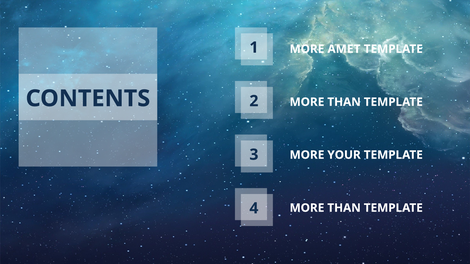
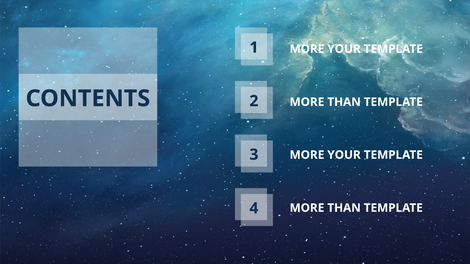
AMET: AMET -> YOUR (344, 49)
